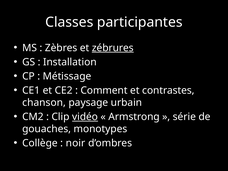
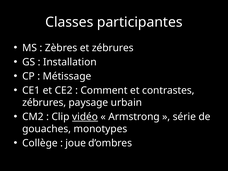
zébrures underline: present -> none (113, 48)
chanson: chanson -> zébrures (44, 103)
noir: noir -> joue (76, 143)
